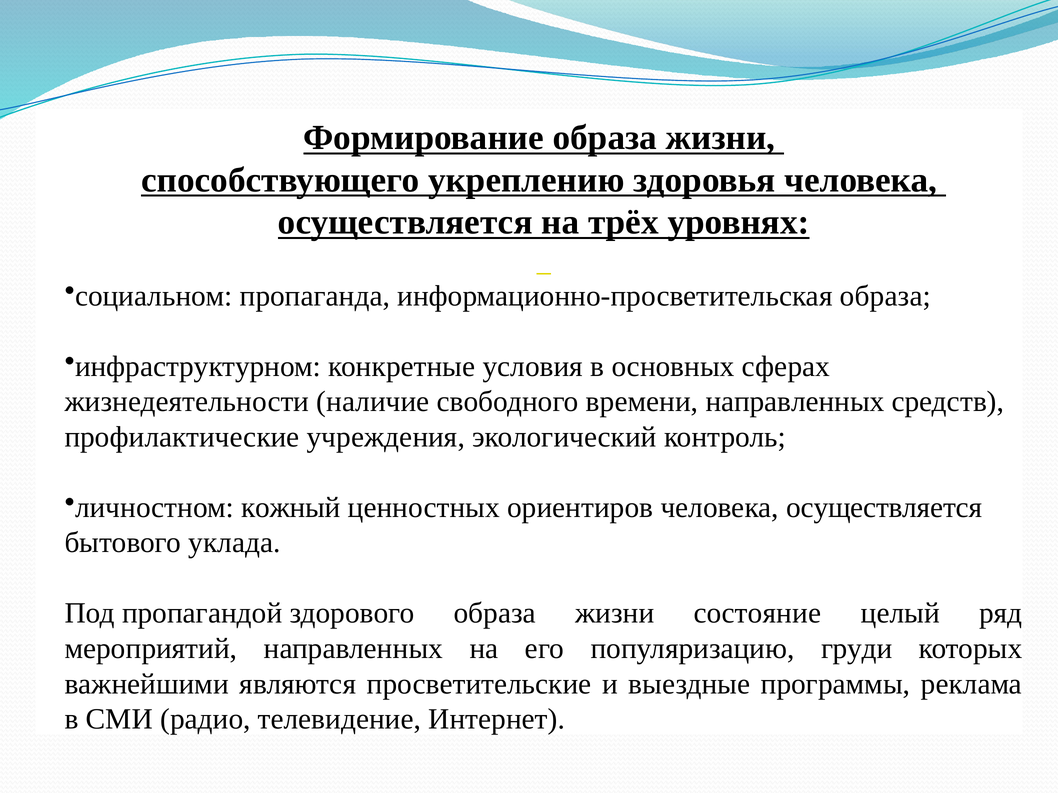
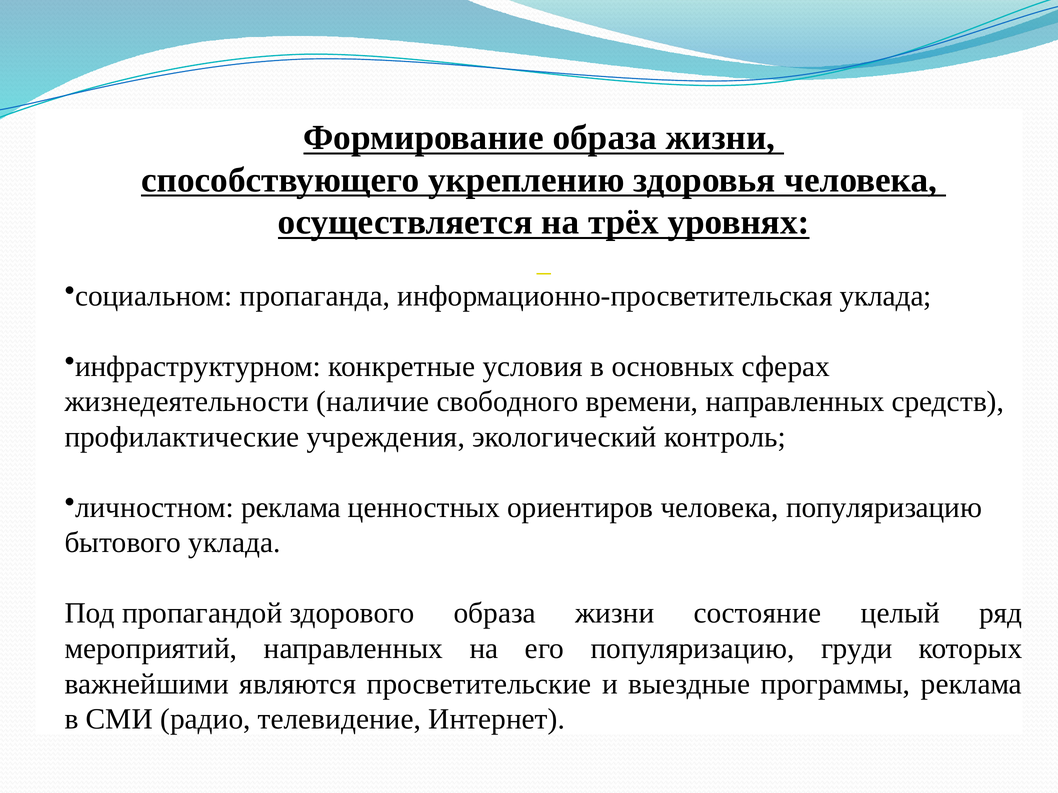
информационно-просветительская образа: образа -> уклада (886, 296)
личностном кожный: кожный -> реклама (291, 508)
ориентиров человека осуществляется: осуществляется -> популяризацию (884, 508)
